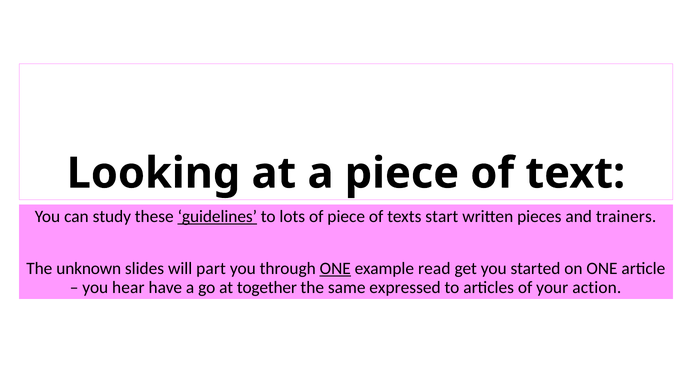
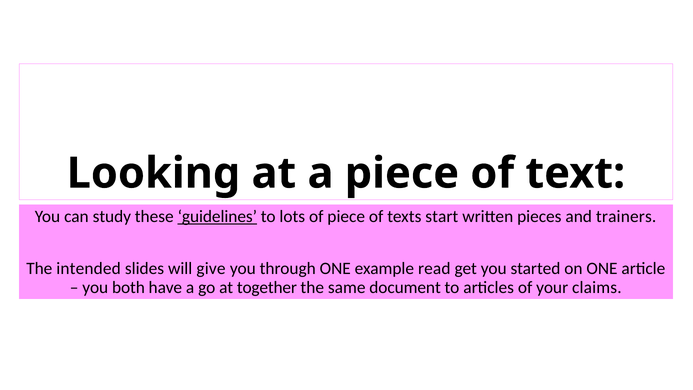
unknown: unknown -> intended (89, 268)
part: part -> give (211, 268)
ONE underline: present -> none (335, 268)
hear: hear -> both (128, 287)
expressed: expressed -> document (405, 287)
action: action -> claims (597, 287)
